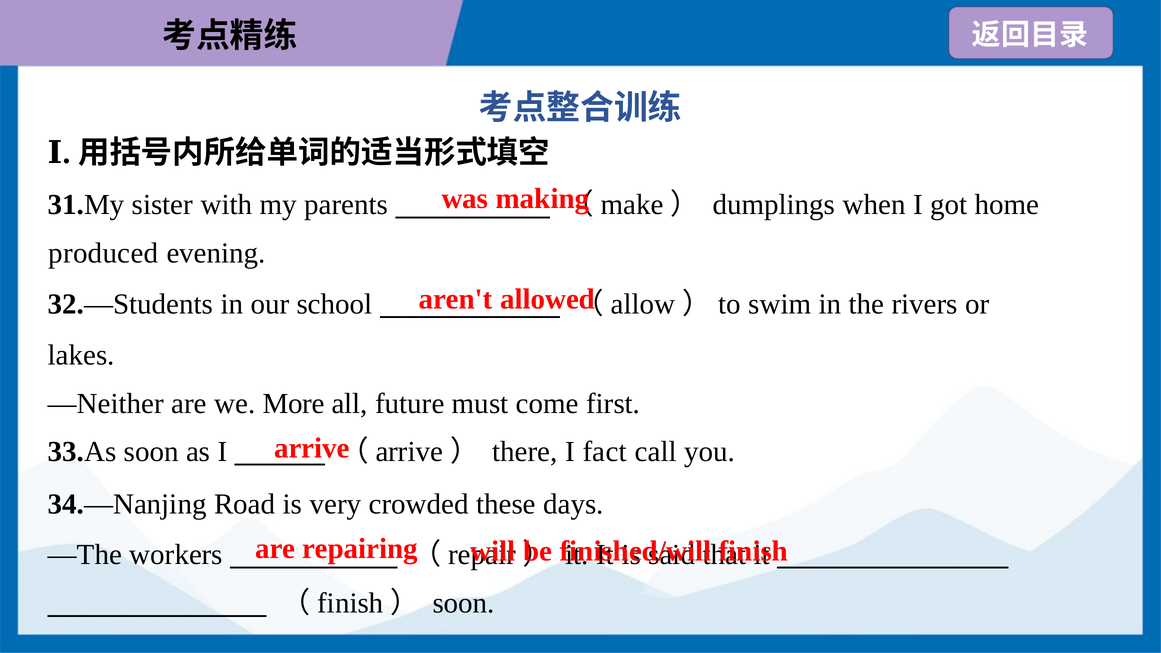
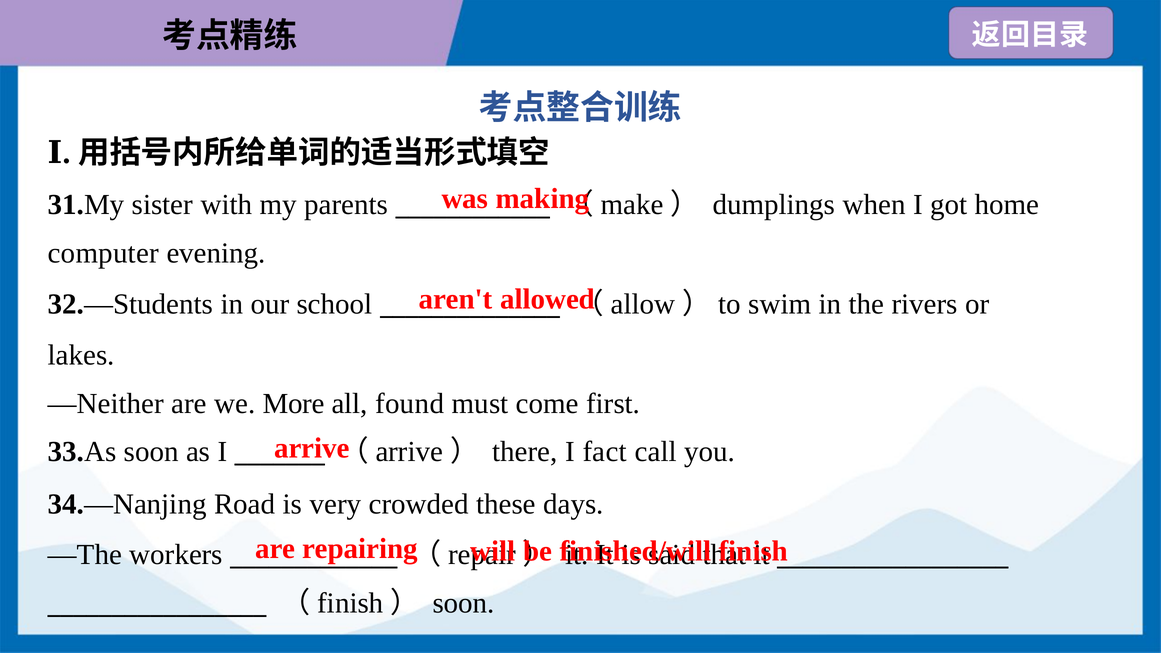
produced: produced -> computer (103, 253)
future: future -> found (410, 404)
